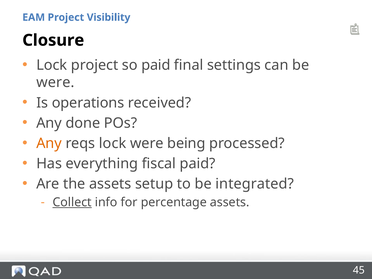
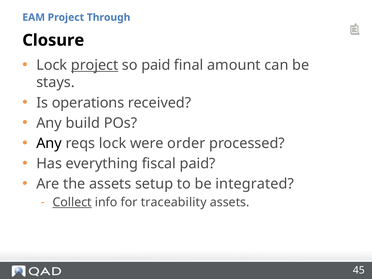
Visibility: Visibility -> Through (109, 17)
project underline: none -> present (95, 65)
settings: settings -> amount (234, 65)
were: were -> stays (56, 82)
done: done -> build (83, 123)
Any colour: orange -> black (49, 143)
being: being -> order (186, 143)
percentage: percentage -> traceability (174, 202)
